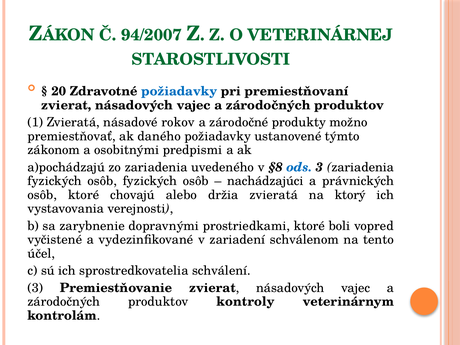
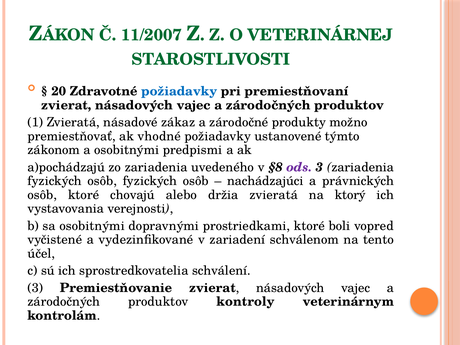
94/2007: 94/2007 -> 11/2007 (151, 35)
rokov: rokov -> zákaz (178, 122)
daného: daného -> vhodné (159, 136)
ods colour: blue -> purple (299, 167)
sa zarybnenie: zarybnenie -> osobitnými (92, 226)
